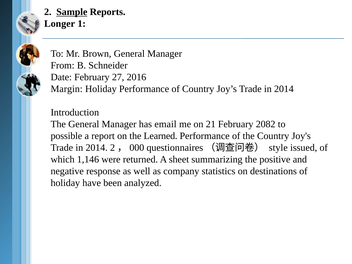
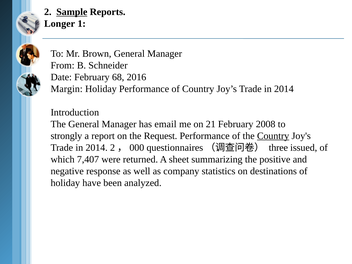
27: 27 -> 68 (118, 77)
2082: 2082 -> 2008 (266, 124)
possible: possible -> strongly (66, 136)
Learned: Learned -> Request (161, 136)
Country underline: none -> present (273, 136)
style: style -> three (278, 148)
1,146: 1,146 -> 7,407 (88, 159)
